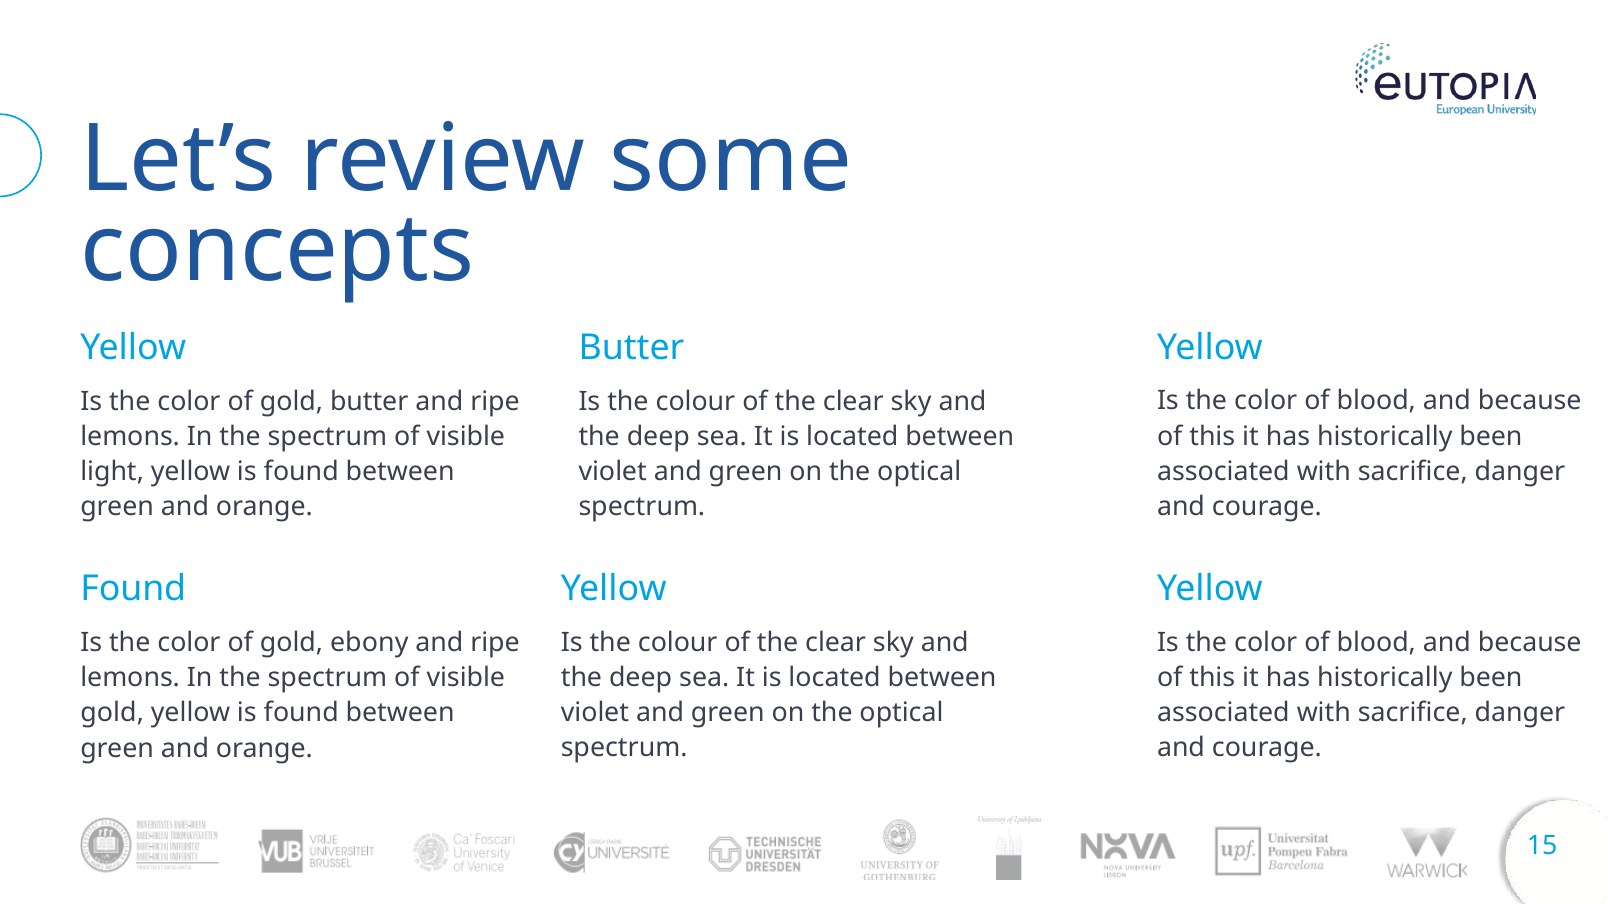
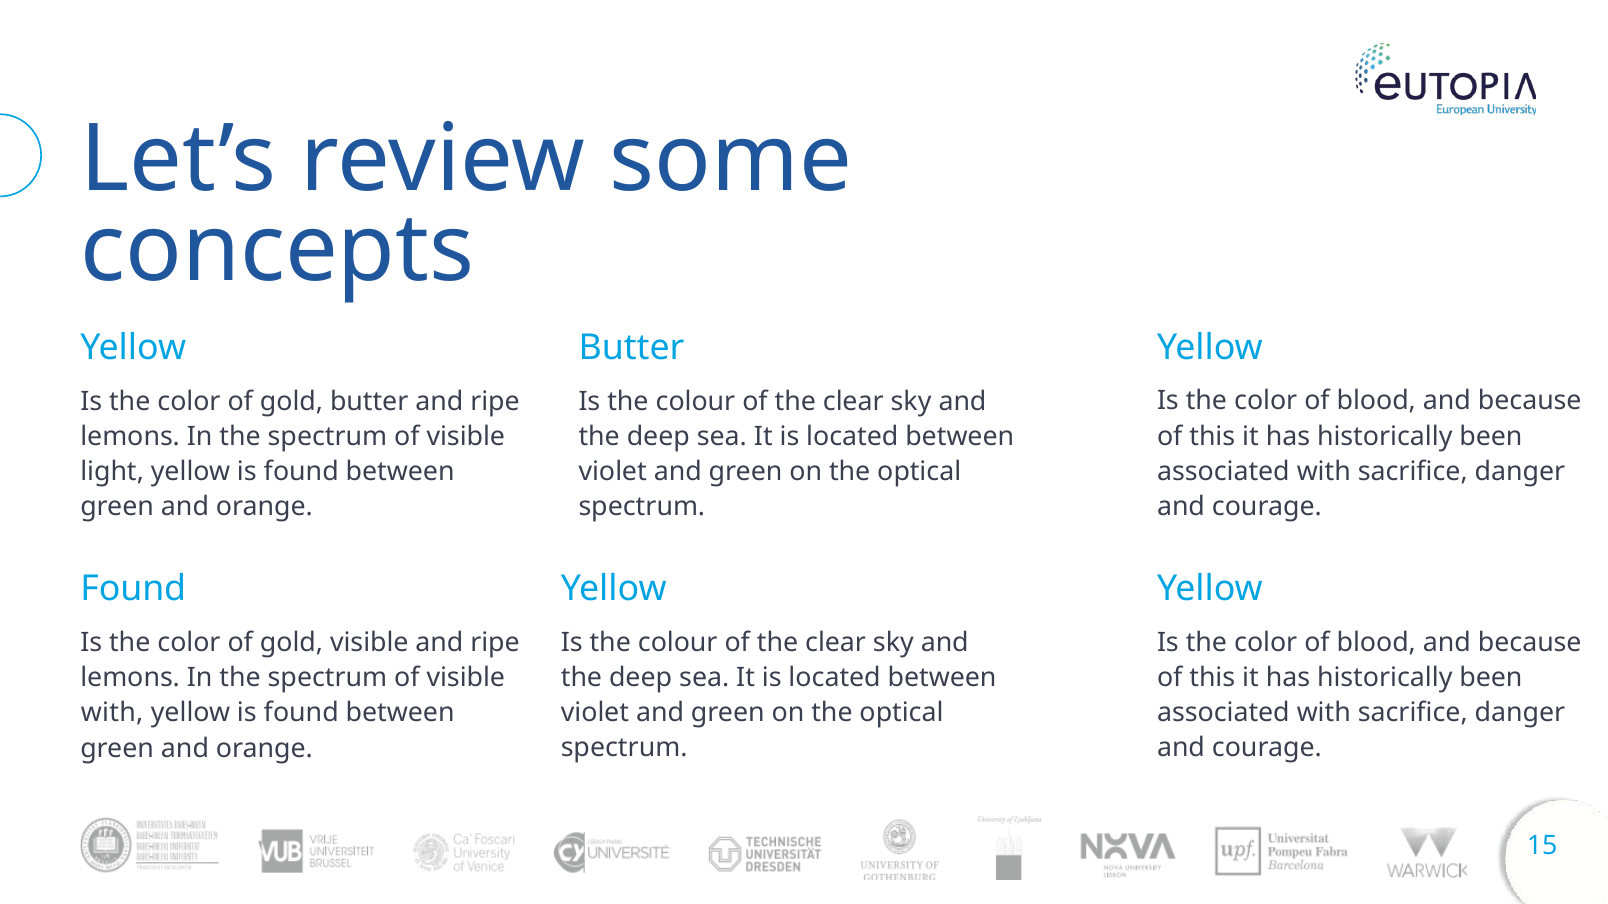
gold ebony: ebony -> visible (369, 643)
gold: gold -> with (112, 713)
